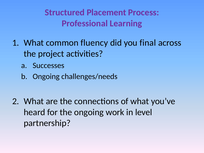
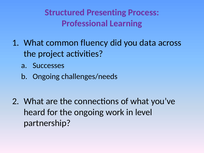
Placement: Placement -> Presenting (106, 12)
final: final -> data (148, 43)
